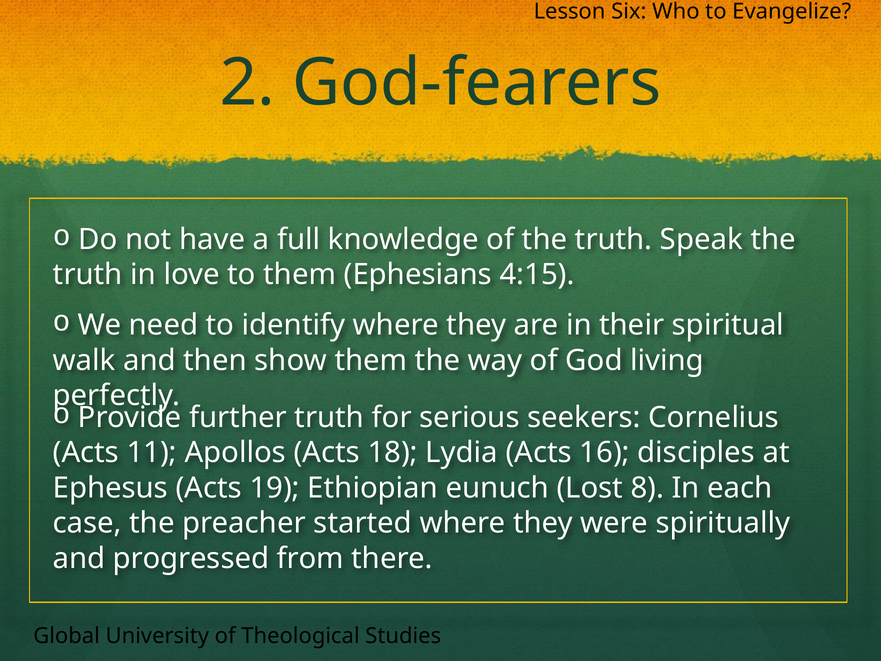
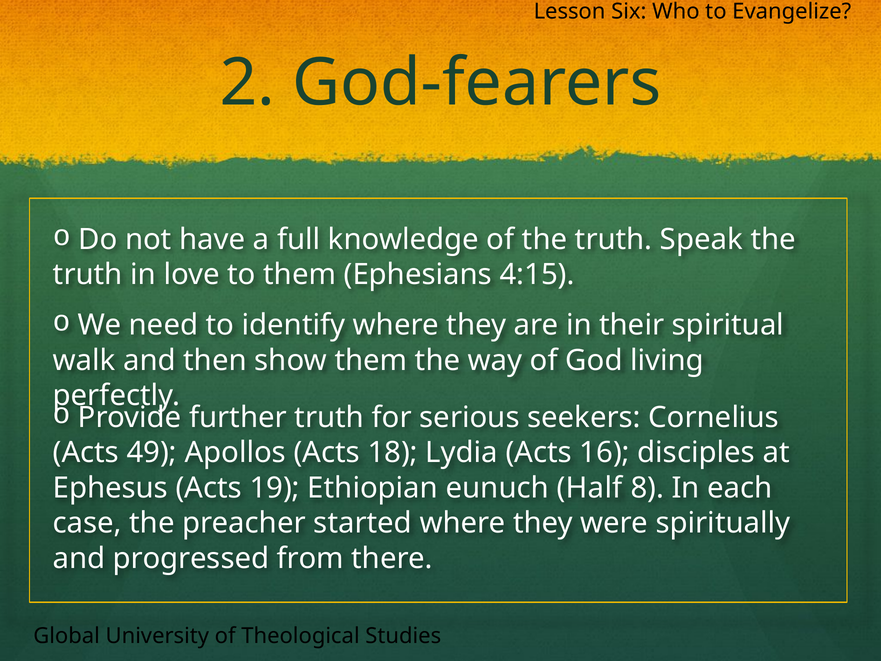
11: 11 -> 49 (152, 452)
Lost: Lost -> Half (590, 488)
